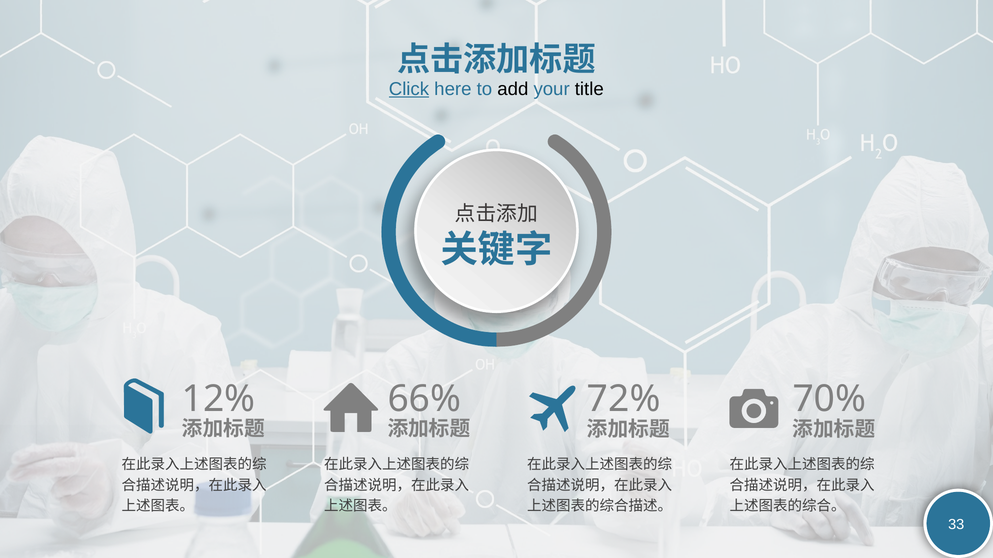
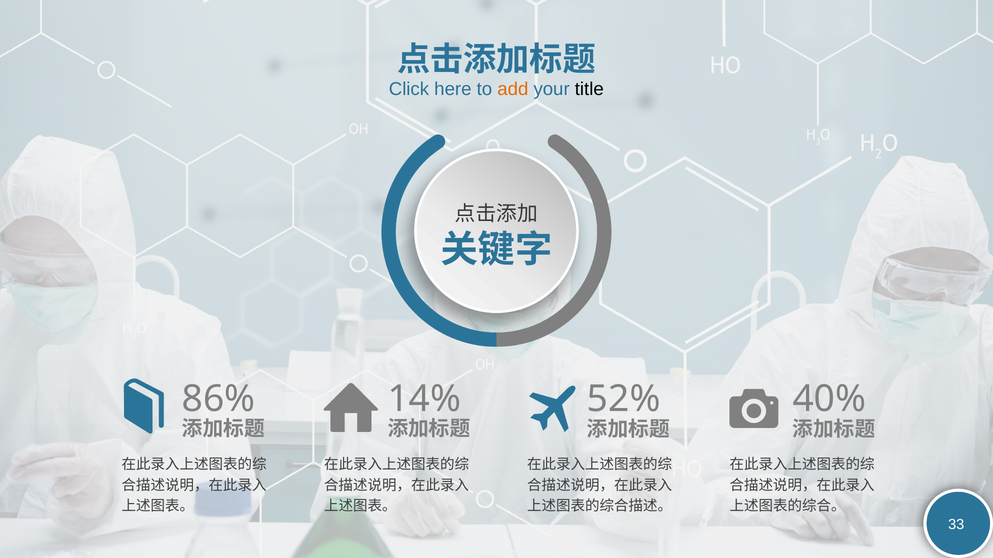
Click underline: present -> none (409, 89)
add colour: black -> orange (513, 89)
12%: 12% -> 86% (219, 399)
66%: 66% -> 14% (424, 399)
72%: 72% -> 52% (624, 400)
70%: 70% -> 40% (829, 400)
